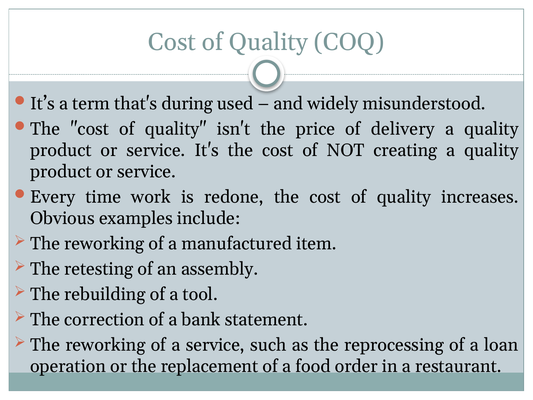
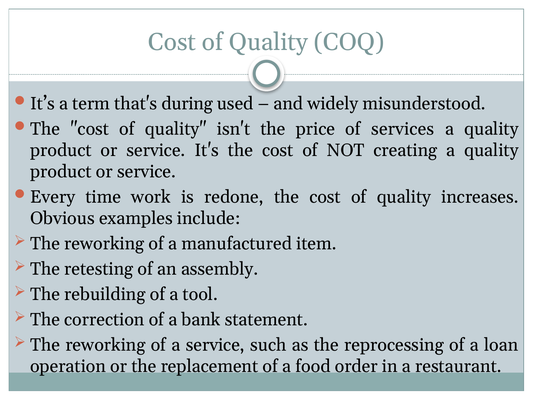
delivery: delivery -> services (403, 129)
